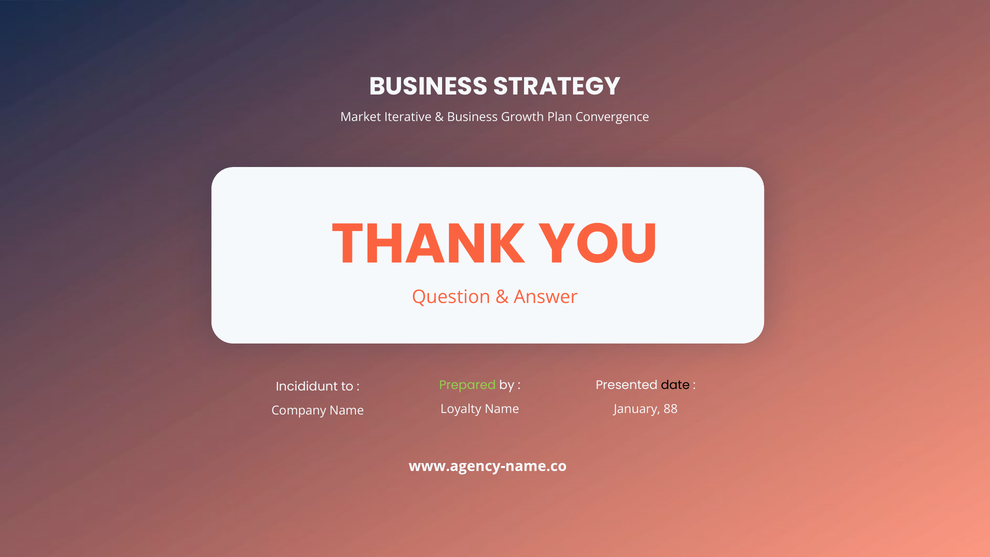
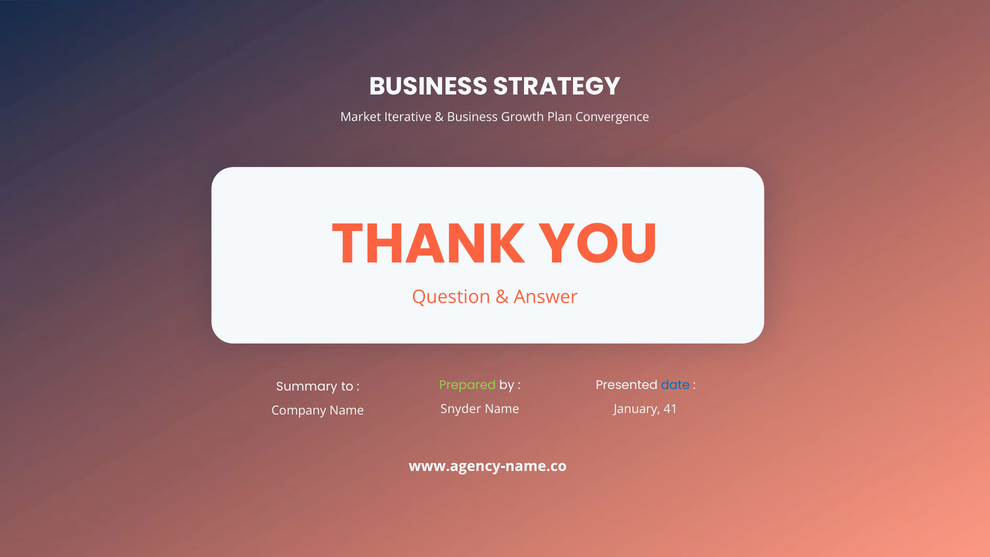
date colour: black -> blue (675, 385)
Incididunt: Incididunt -> Summary (307, 386)
Loyalty: Loyalty -> Snyder (461, 409)
88: 88 -> 41 (671, 409)
